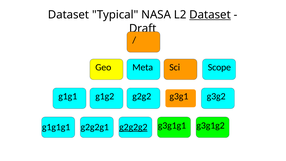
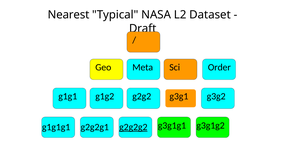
Dataset: Dataset -> Nearest (69, 15)
Dataset underline: present -> none (210, 15)
Scope: Scope -> Order (219, 67)
